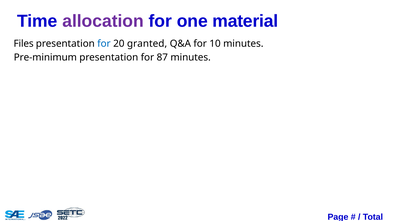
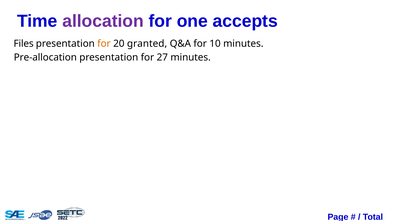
material: material -> accepts (245, 21)
for colour: blue -> orange (104, 44)
Pre-minimum: Pre-minimum -> Pre-allocation (45, 58)
87: 87 -> 27 (162, 58)
